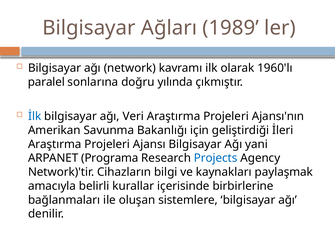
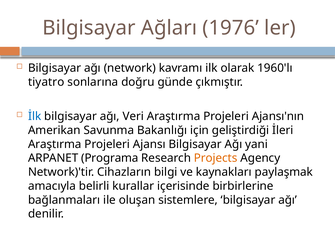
1989: 1989 -> 1976 (231, 28)
paralel: paralel -> tiyatro (46, 82)
yılında: yılında -> günde (175, 82)
Projects colour: blue -> orange (216, 158)
